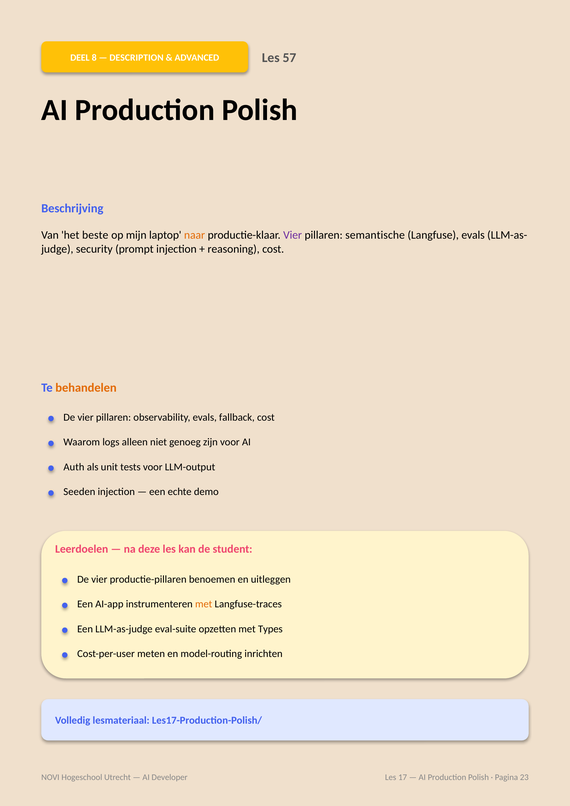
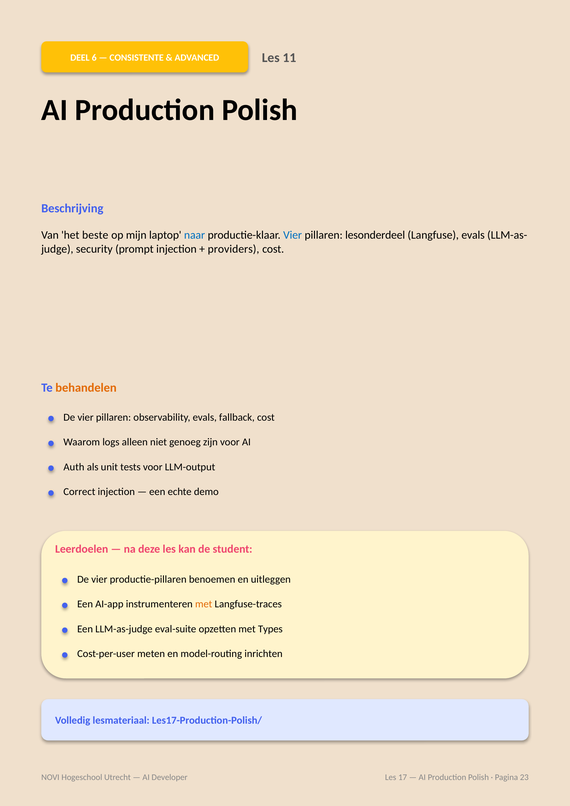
8: 8 -> 6 (94, 58)
DESCRIPTION: DESCRIPTION -> CONSISTENTE (137, 58)
57: 57 -> 11 (289, 58)
naar colour: orange -> blue (195, 235)
Vier colour: purple -> blue (293, 235)
semantische: semantische -> lesonderdeel (375, 235)
reasoning: reasoning -> providers (234, 249)
Seeden: Seeden -> Correct (79, 492)
